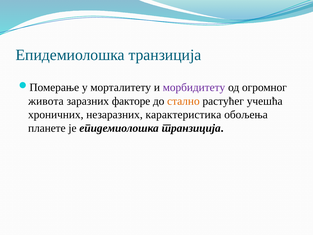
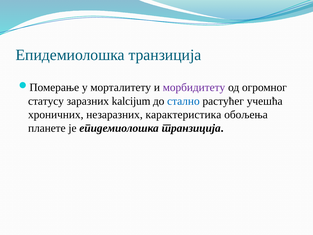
живота: живота -> статусу (46, 101)
факторе: факторе -> kalcijum (131, 101)
стално colour: orange -> blue (183, 101)
